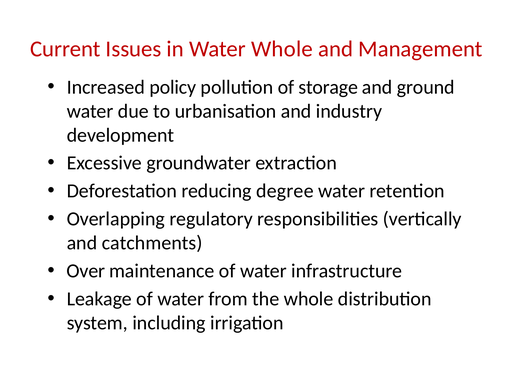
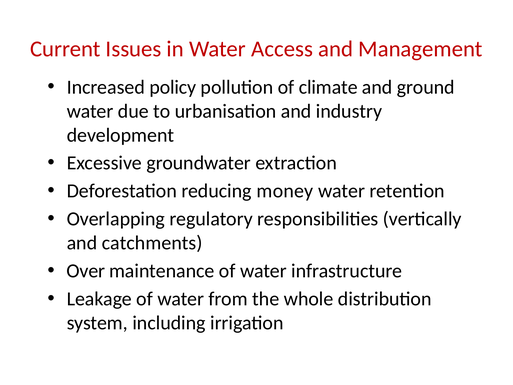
Water Whole: Whole -> Access (282, 49)
storage: storage -> climate (328, 87)
degree: degree -> money (285, 191)
